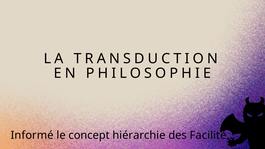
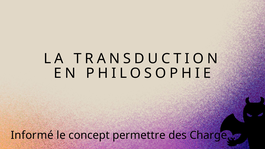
hiérarchie: hiérarchie -> permettre (139, 135)
Facilité: Facilité -> Charge (213, 135)
